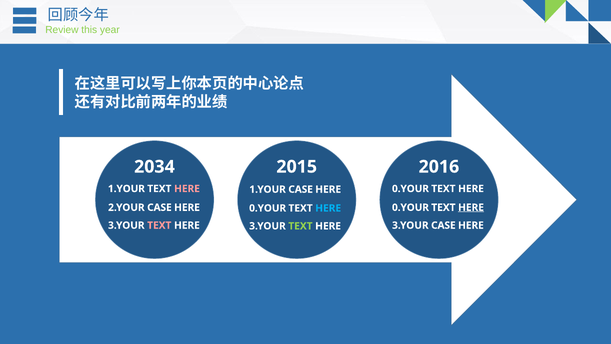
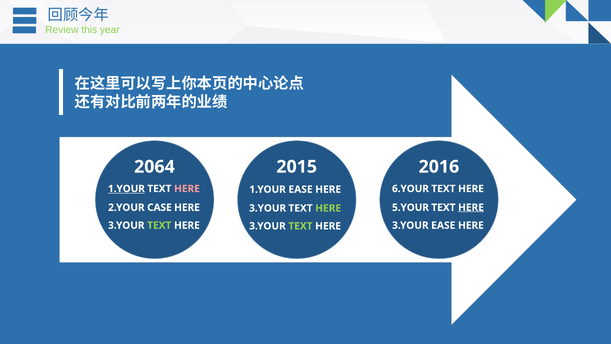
2034: 2034 -> 2064 (154, 167)
1.YOUR underline: none -> present (126, 189)
0.YOUR: 0.YOUR -> 6.YOUR (410, 189)
1.YOUR CASE: CASE -> EASE (301, 189)
0.YOUR: 0.YOUR -> 5.YOUR (410, 207)
0.YOUR: 0.YOUR -> 3.YOUR (268, 208)
HERE colour: light blue -> light green (328, 208)
TEXT colour: pink -> light green (159, 225)
3.YOUR CASE: CASE -> EASE (443, 225)
